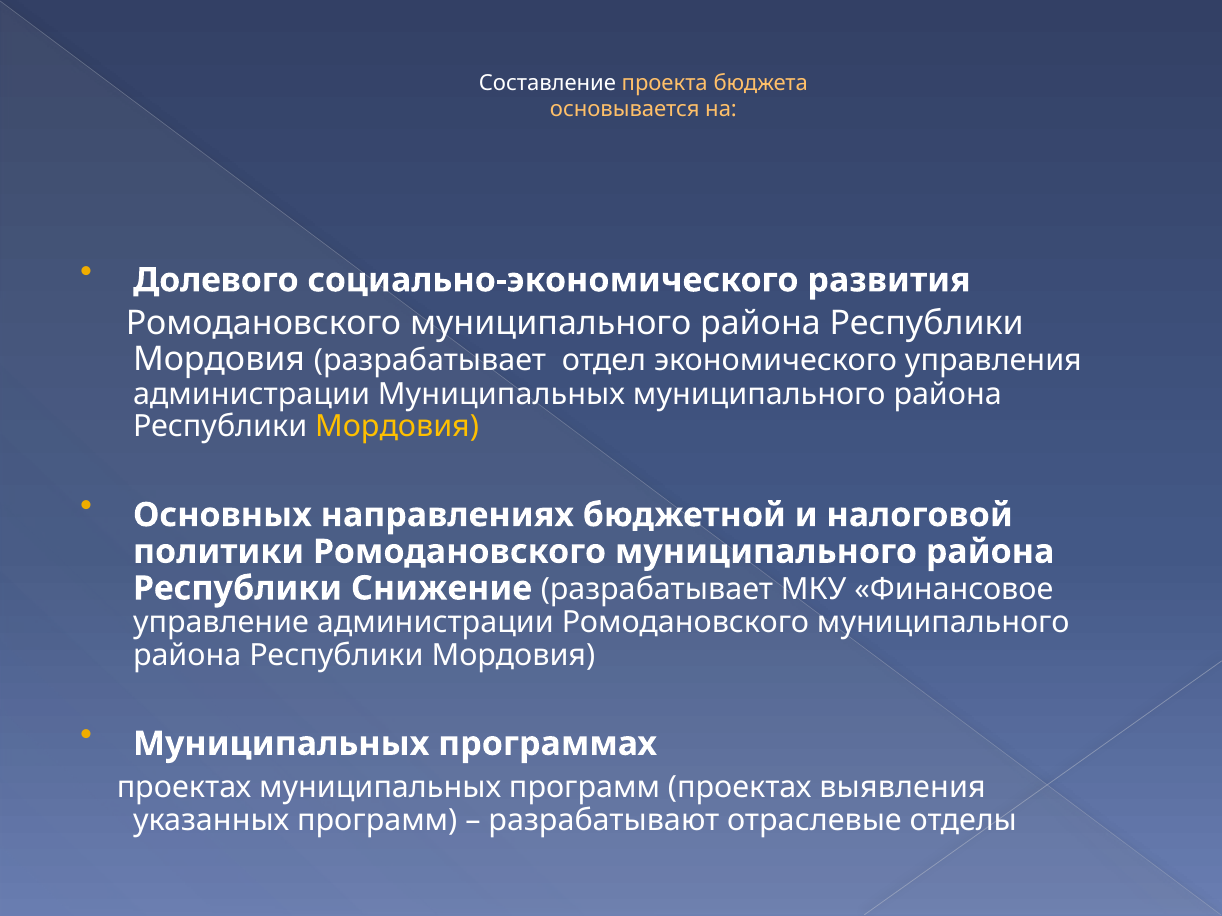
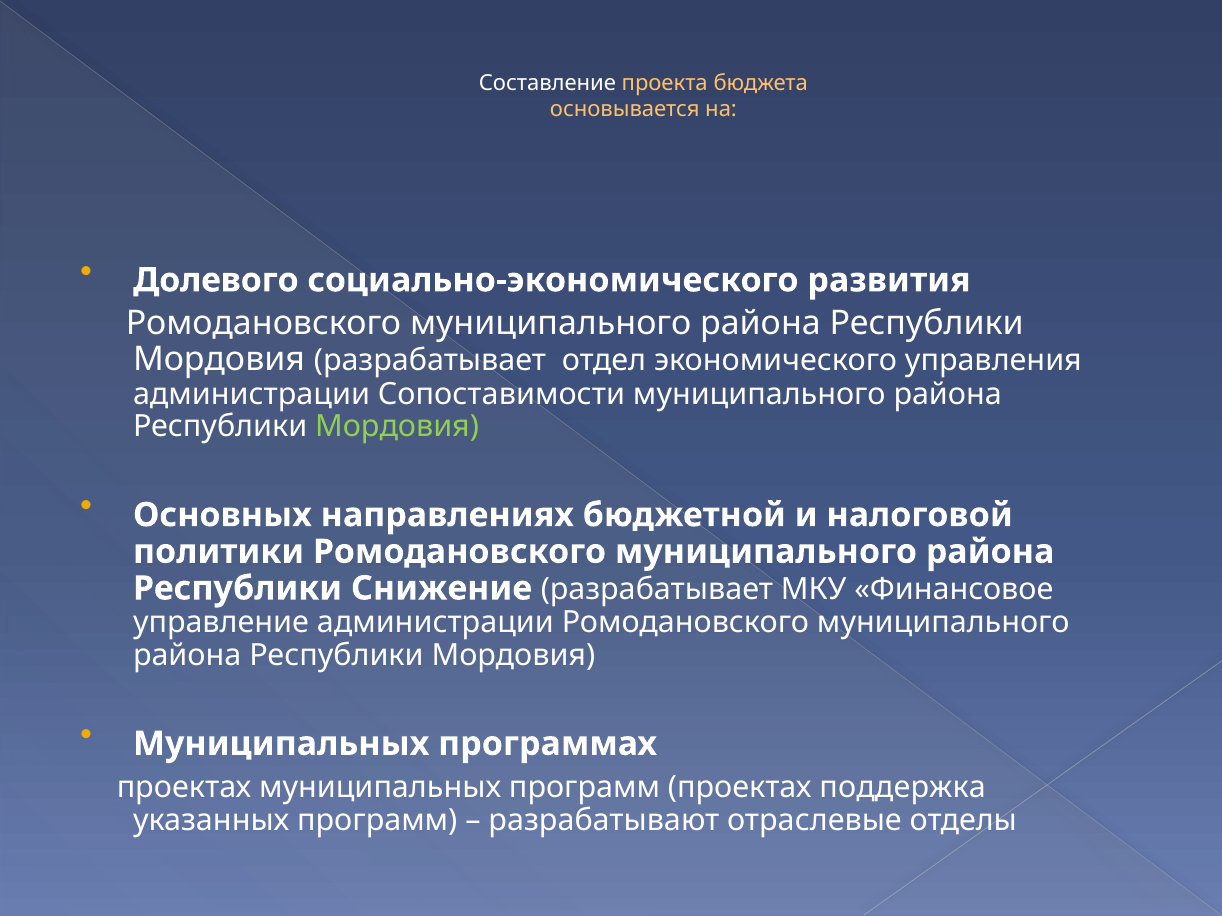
администрации Муниципальных: Муниципальных -> Сопоставимости (501, 394)
Мордовия colour: yellow -> light green (397, 427)
выявления: выявления -> поддержка (903, 788)
